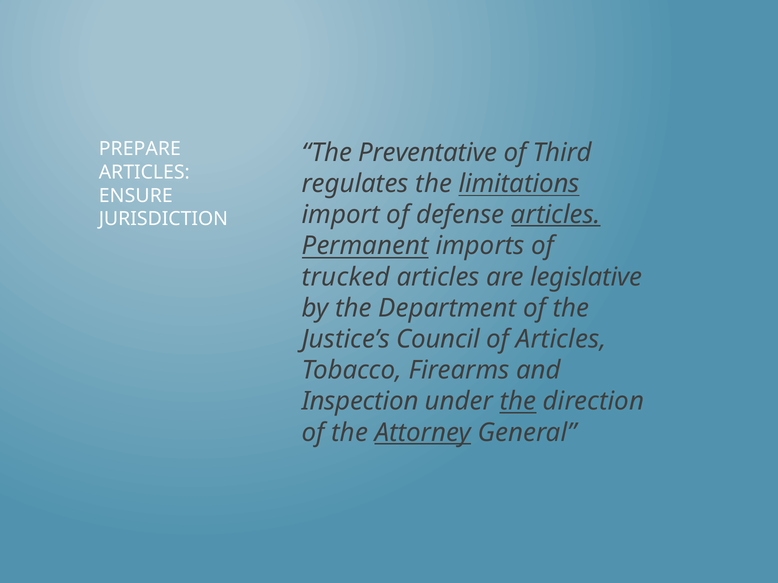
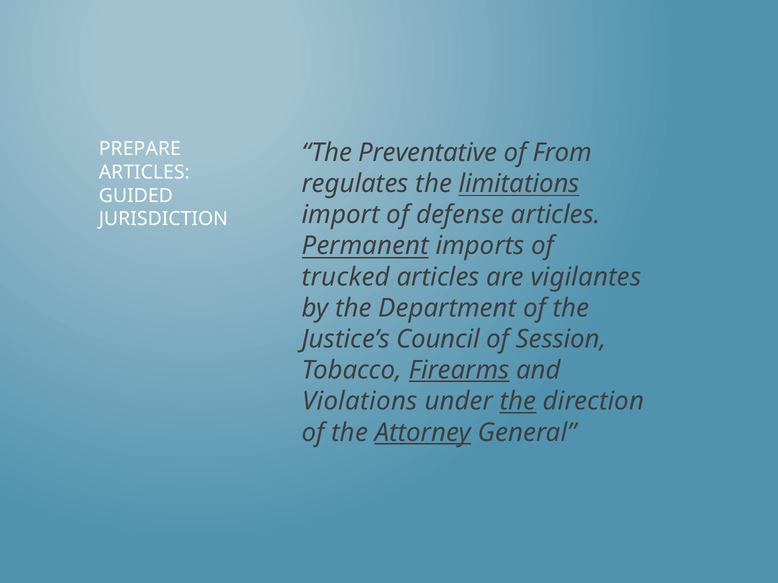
Third: Third -> From (562, 153)
ENSURE: ENSURE -> GUIDED (136, 196)
articles underline: present -> none (556, 215)
legislative: legislative -> vigilantes (586, 277)
of Articles: Articles -> Session (561, 339)
Firearms underline: none -> present (459, 371)
Inspection: Inspection -> Violations (360, 402)
